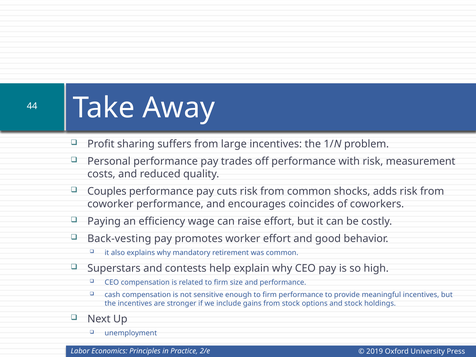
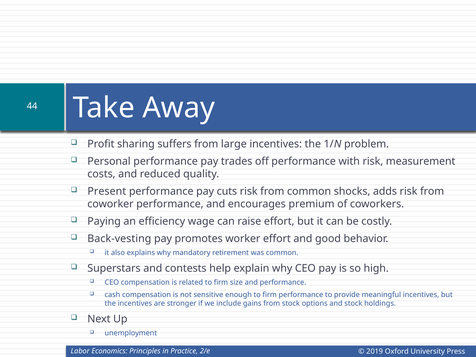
Couples: Couples -> Present (107, 191)
coincides: coincides -> premium (312, 204)
